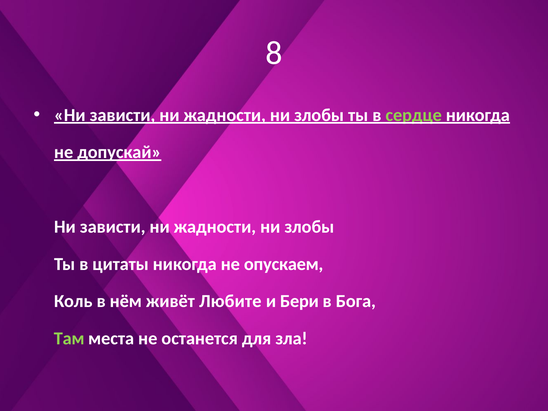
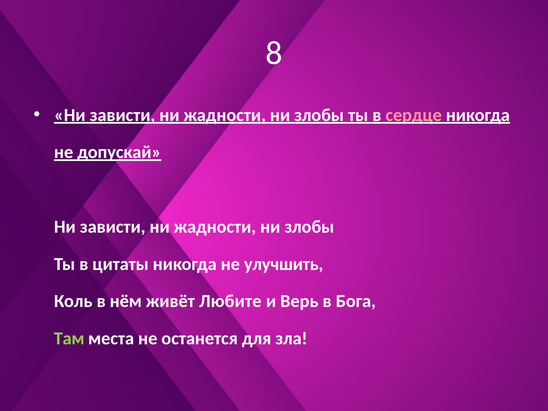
сердце colour: light green -> pink (414, 115)
опускаем: опускаем -> улучшить (284, 264)
Бери: Бери -> Верь (299, 301)
